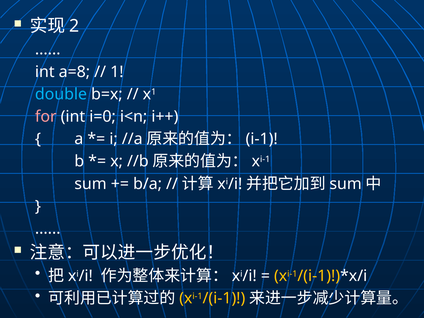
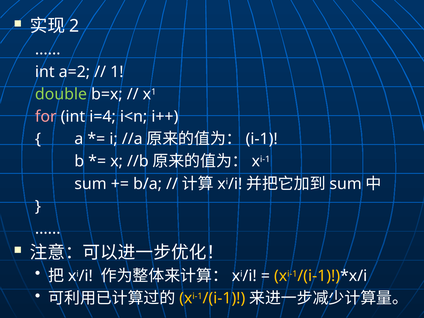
a=8: a=8 -> a=2 (74, 72)
double colour: light blue -> light green (61, 94)
i=0: i=0 -> i=4 (103, 117)
